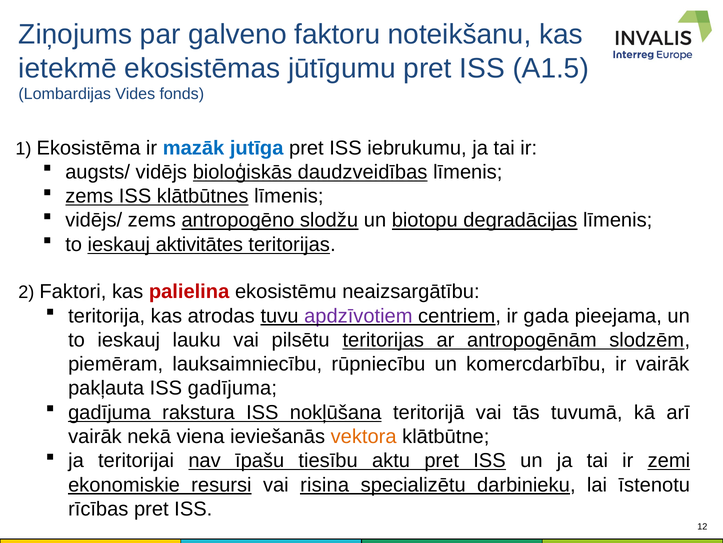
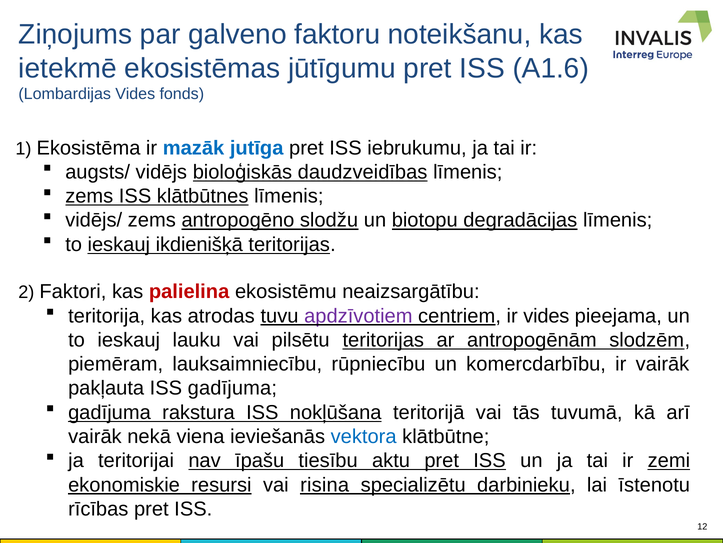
A1.5: A1.5 -> A1.6 (551, 68)
aktivitātes: aktivitātes -> ikdienišķā (199, 244)
ir gada: gada -> vides (546, 315)
vektora colour: orange -> blue (364, 436)
